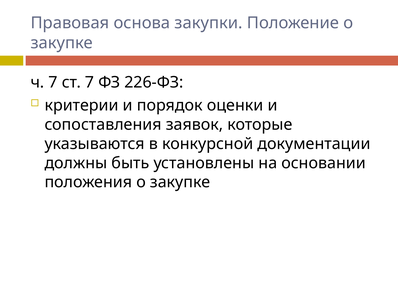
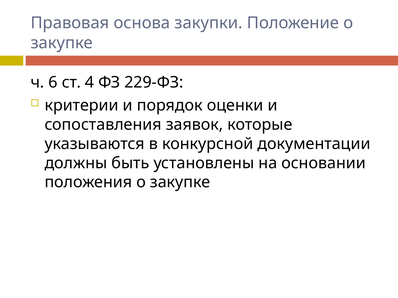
ч 7: 7 -> 6 (53, 82)
ст 7: 7 -> 4 (90, 82)
226-ФЗ: 226-ФЗ -> 229-ФЗ (154, 82)
